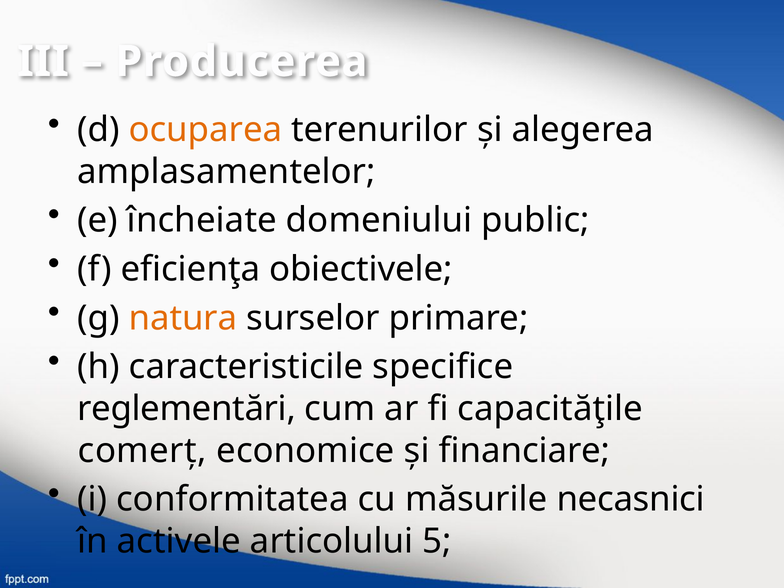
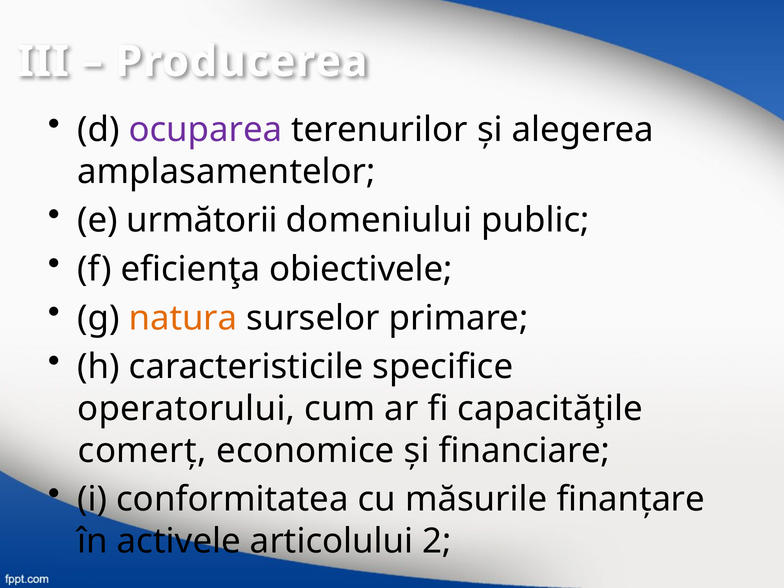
ocuparea colour: orange -> purple (205, 130)
încheiate: încheiate -> următorii (202, 220)
reglementări: reglementări -> operatorului (186, 409)
necasnici: necasnici -> finanţare (631, 499)
5: 5 -> 2 (437, 541)
